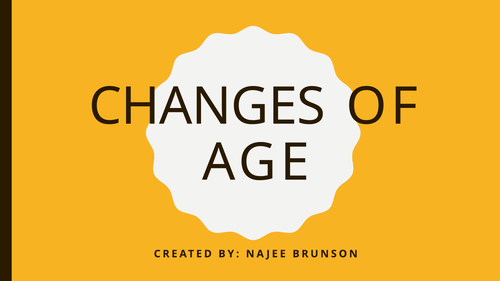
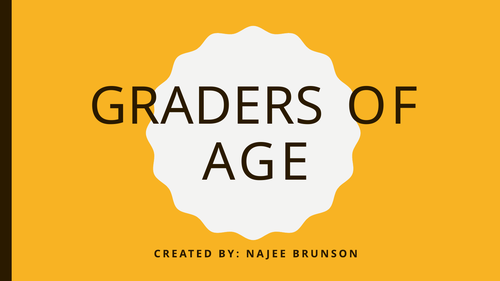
CHANGES: CHANGES -> GRADERS (207, 107)
